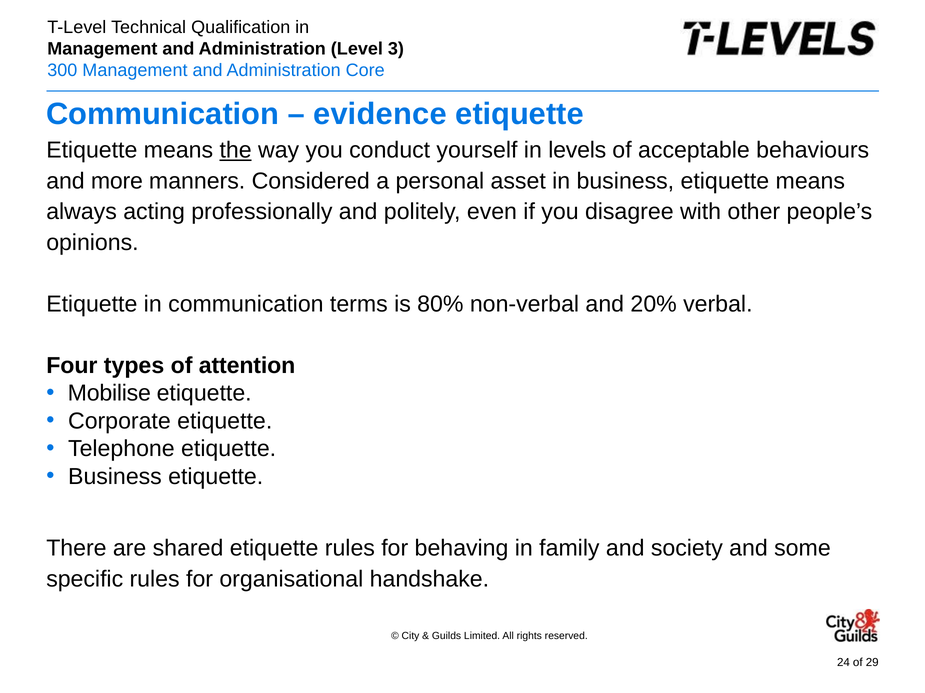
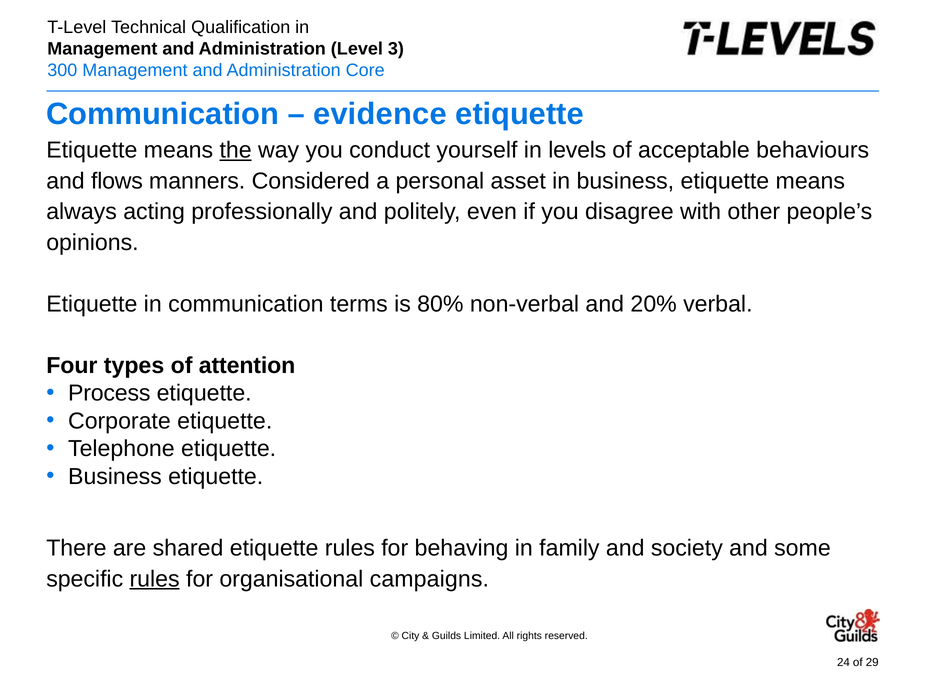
more: more -> flows (117, 181)
Mobilise: Mobilise -> Process (109, 394)
rules underline: none -> present (155, 580)
handshake: handshake -> campaigns (429, 580)
